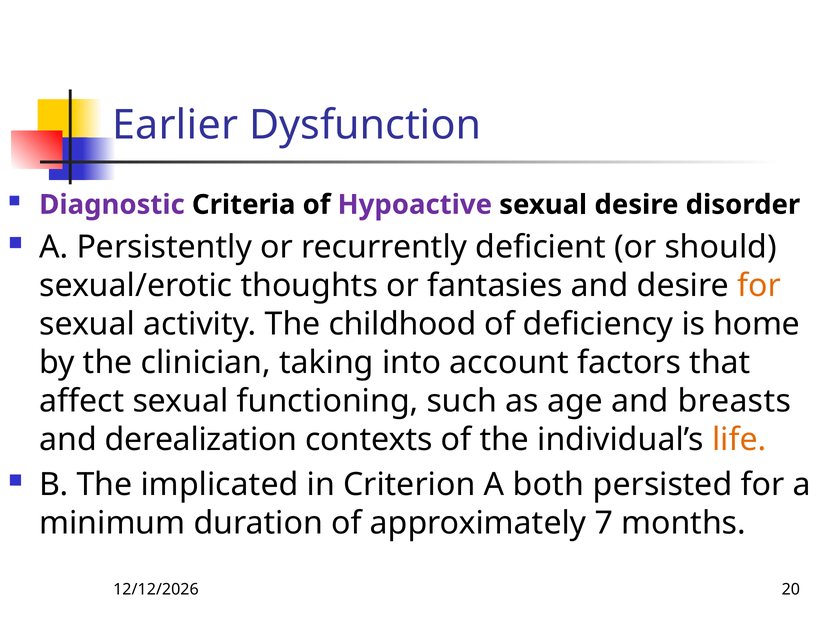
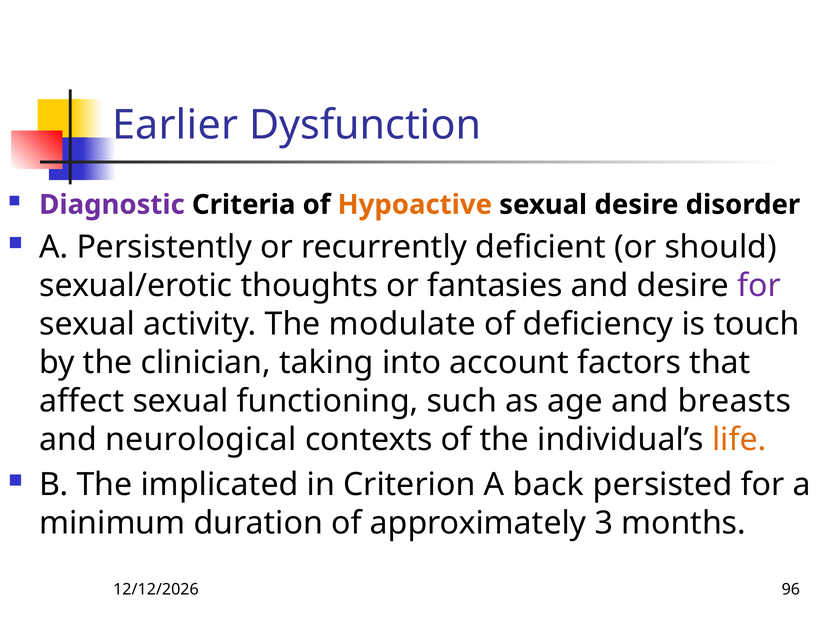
Hypoactive colour: purple -> orange (415, 205)
for colour: orange -> purple (759, 286)
childhood: childhood -> modulate (402, 325)
home: home -> touch (757, 325)
derealization: derealization -> neurological (201, 440)
both: both -> back (548, 485)
7: 7 -> 3 (604, 524)
20: 20 -> 96 (791, 590)
